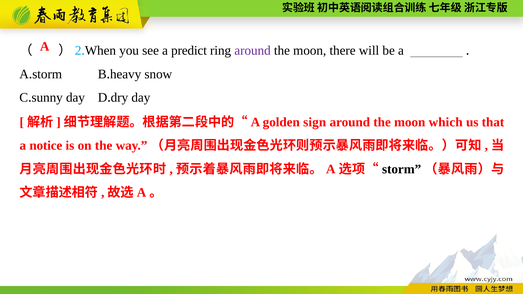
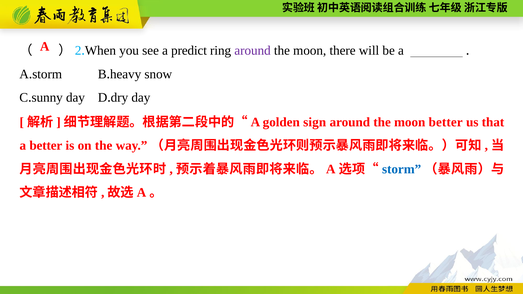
moon which: which -> better (446, 122)
a notice: notice -> better (46, 146)
storm colour: black -> blue (402, 169)
